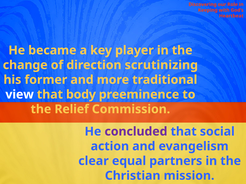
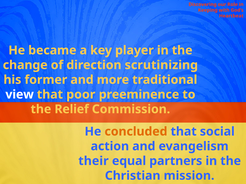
body: body -> poor (81, 95)
concluded colour: purple -> orange (136, 132)
clear: clear -> their (94, 161)
